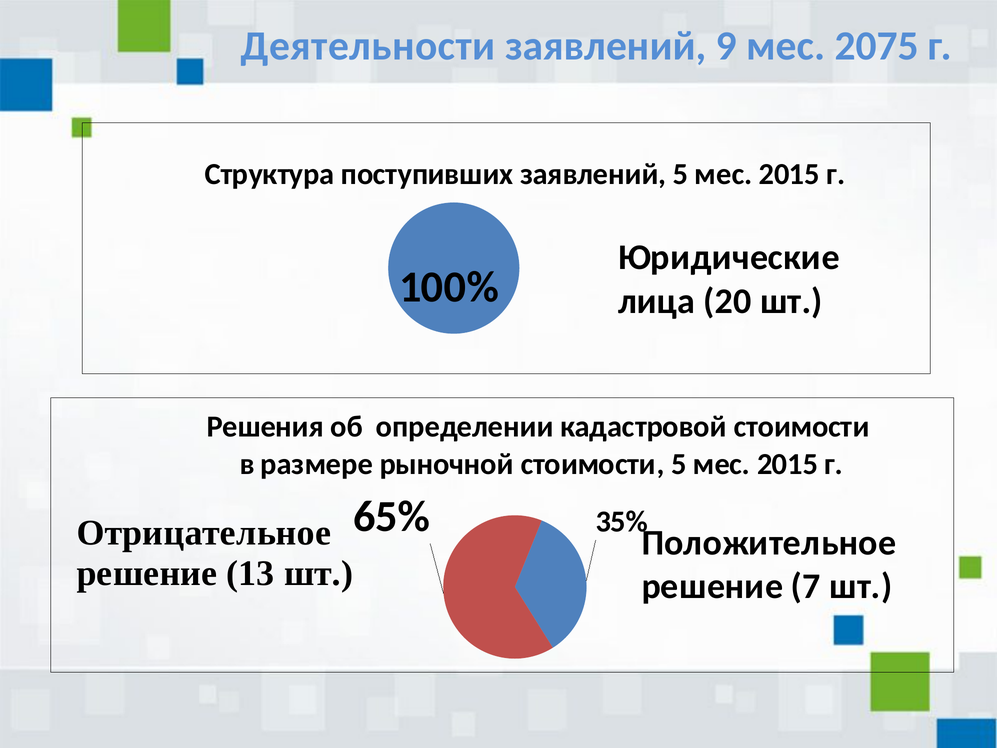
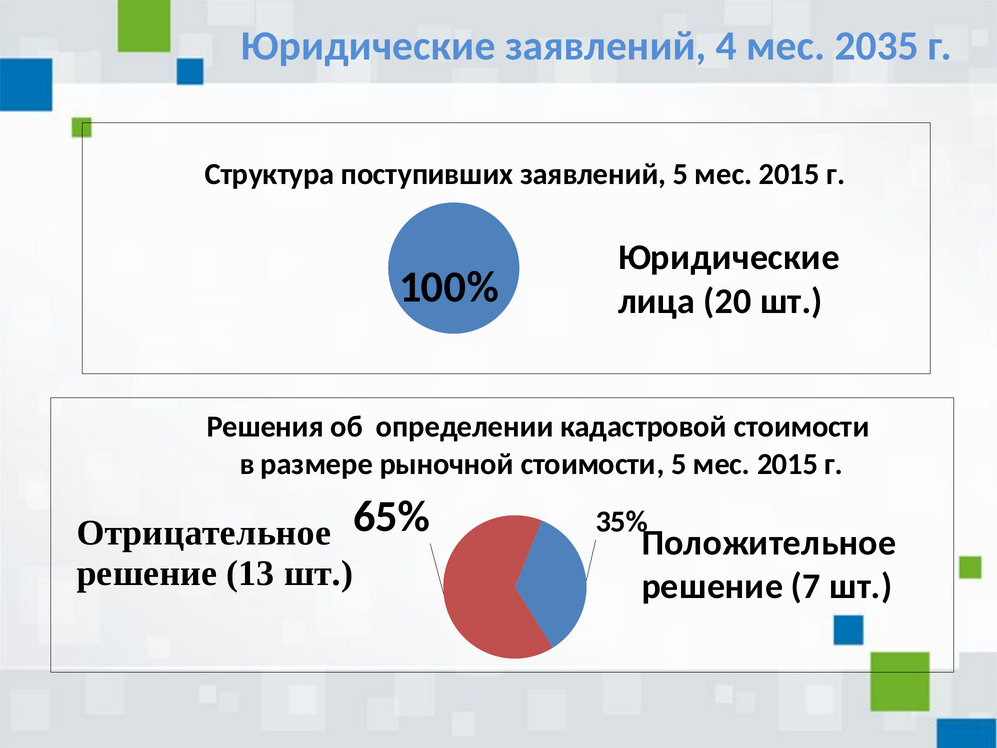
Деятельности: Деятельности -> Юридические (368, 46)
9: 9 -> 4 (726, 46)
2075: 2075 -> 2035 (877, 46)
